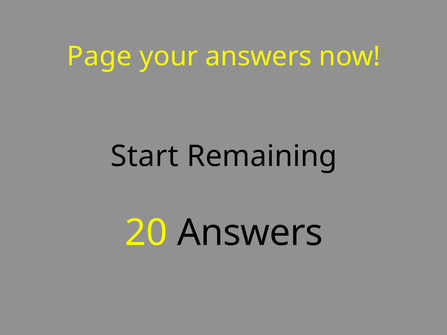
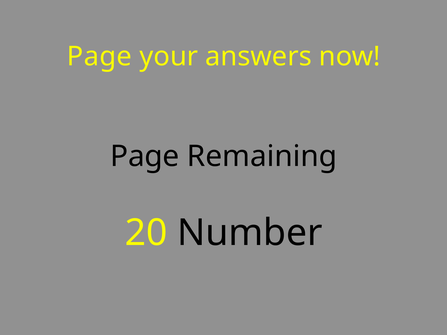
Start: Start -> Page (145, 157)
20 Answers: Answers -> Number (250, 233)
